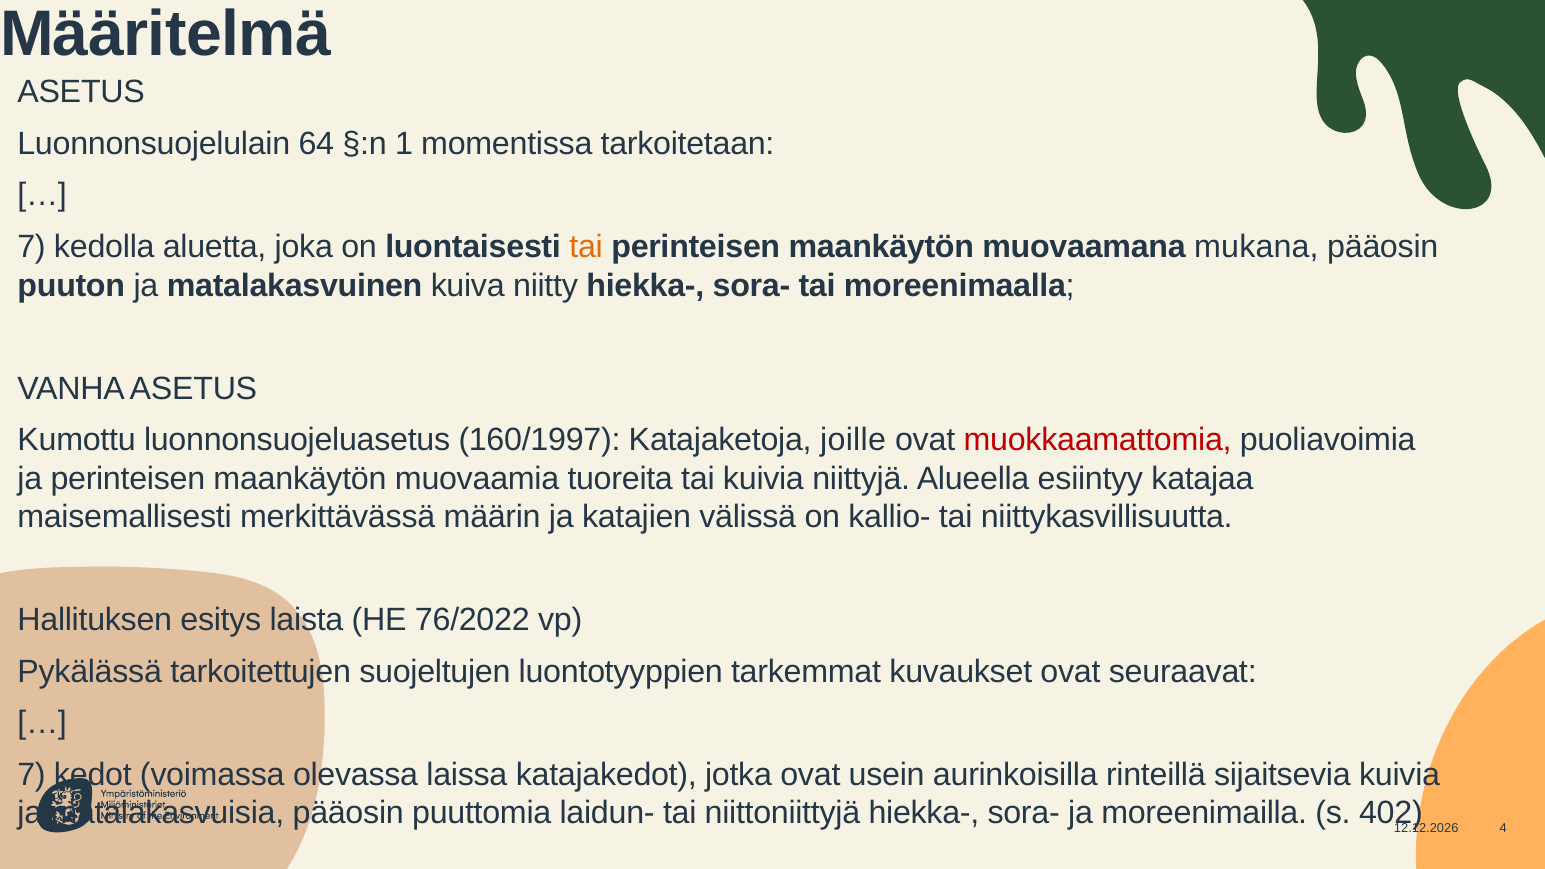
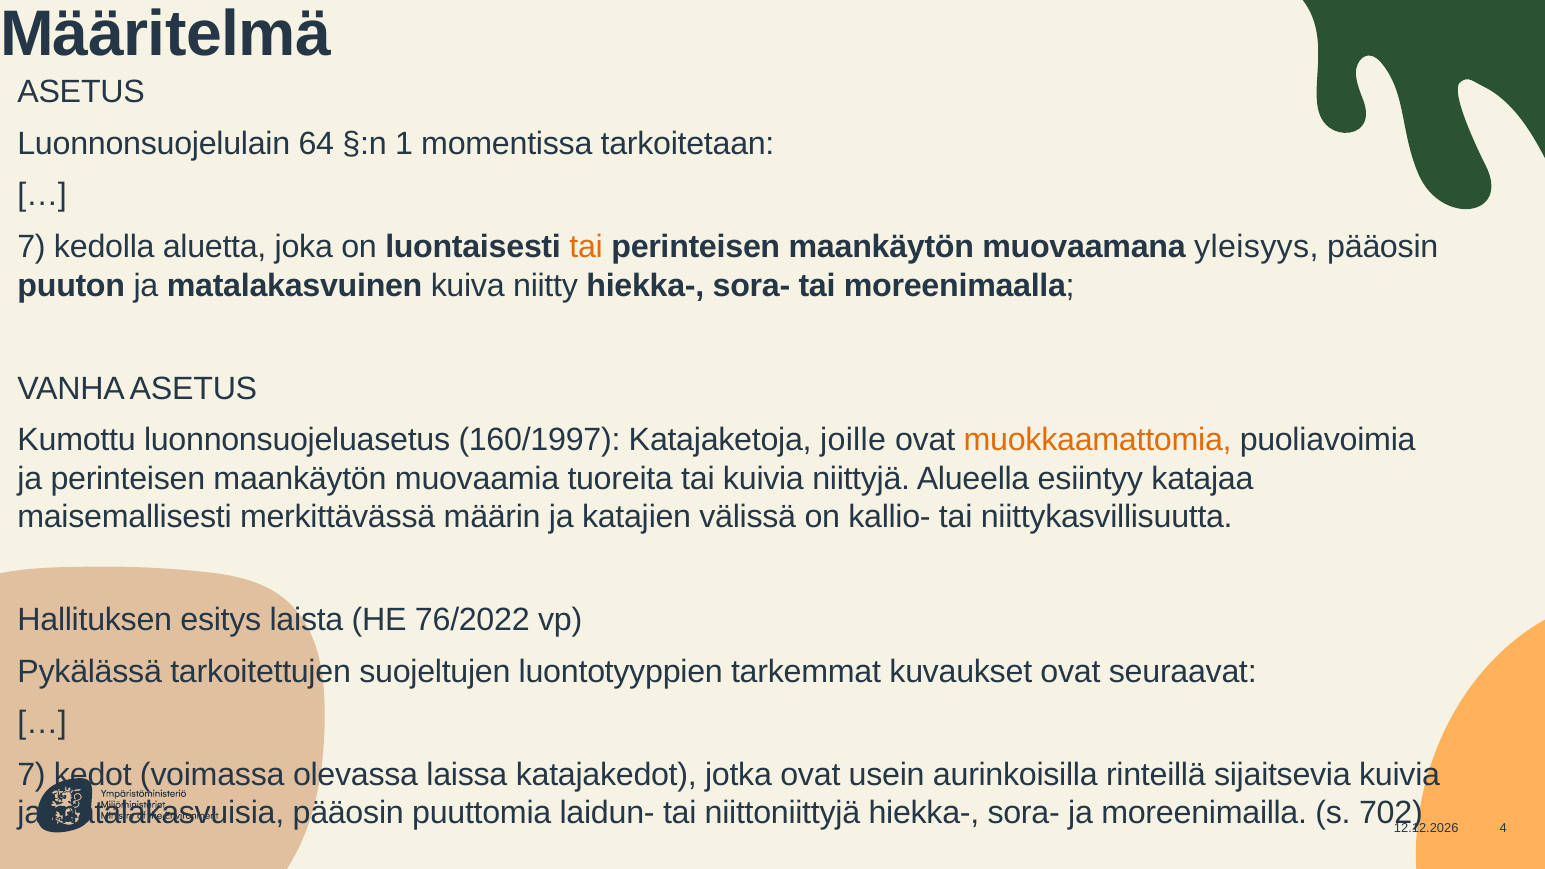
mukana: mukana -> yleisyys (1256, 247)
muokkaamattomia colour: red -> orange (1098, 440)
402: 402 -> 702 (1391, 813)
